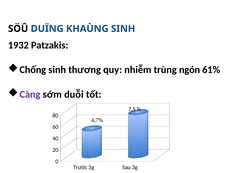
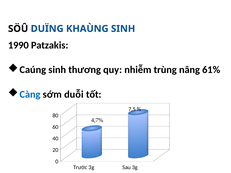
1932: 1932 -> 1990 (18, 45)
Chống: Chống -> Caúng (33, 70)
ngón: ngón -> nâng (190, 70)
Càng colour: purple -> blue (30, 95)
